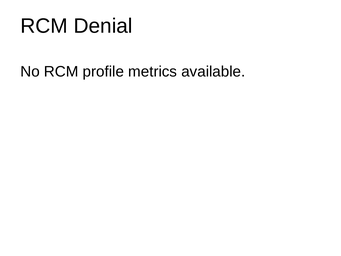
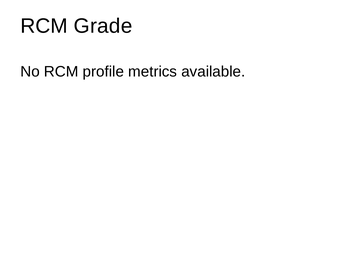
Denial: Denial -> Grade (103, 26)
